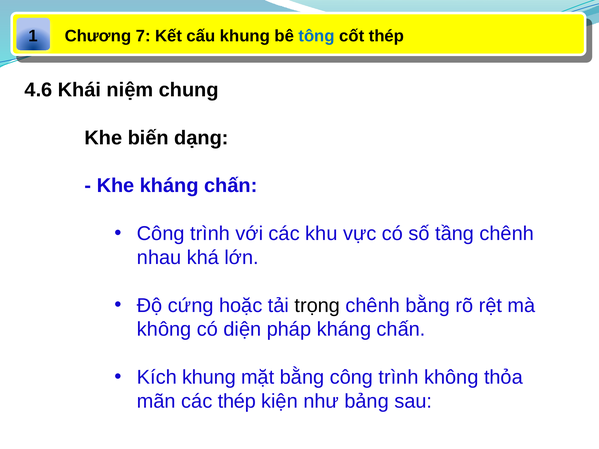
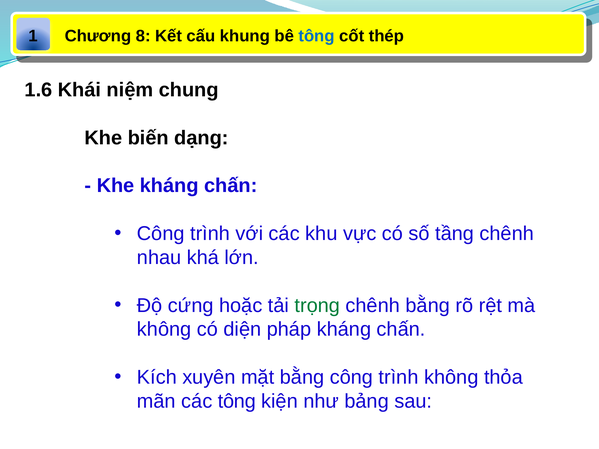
7: 7 -> 8 (143, 36)
4.6: 4.6 -> 1.6 (38, 90)
trọng colour: black -> green (317, 306)
Kích khung: khung -> xuyên (209, 377)
các thép: thép -> tông (237, 401)
